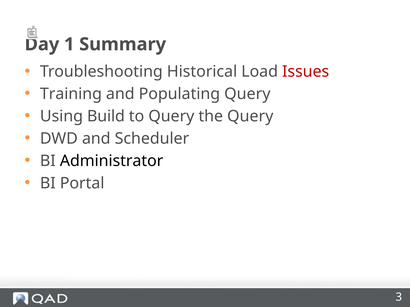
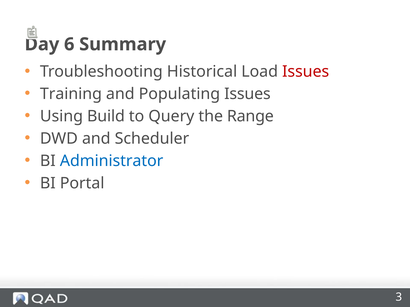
1: 1 -> 6 (69, 44)
Populating Query: Query -> Issues (247, 94)
the Query: Query -> Range (250, 116)
Administrator colour: black -> blue (112, 161)
